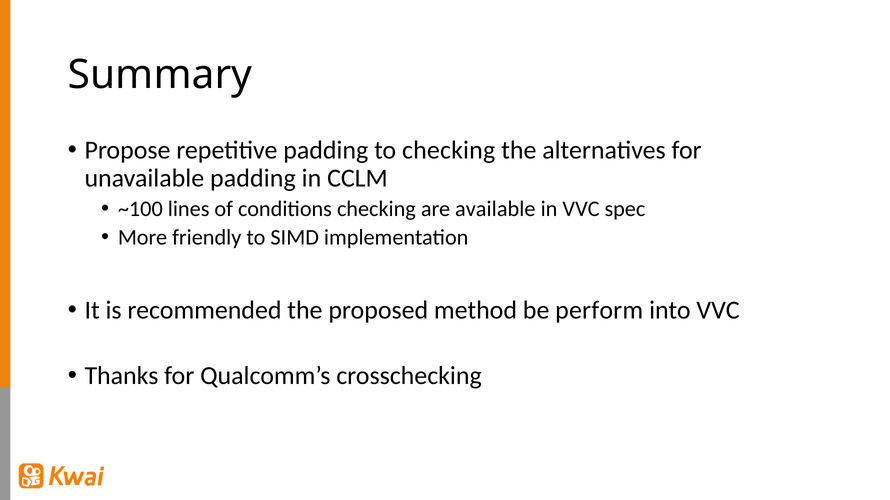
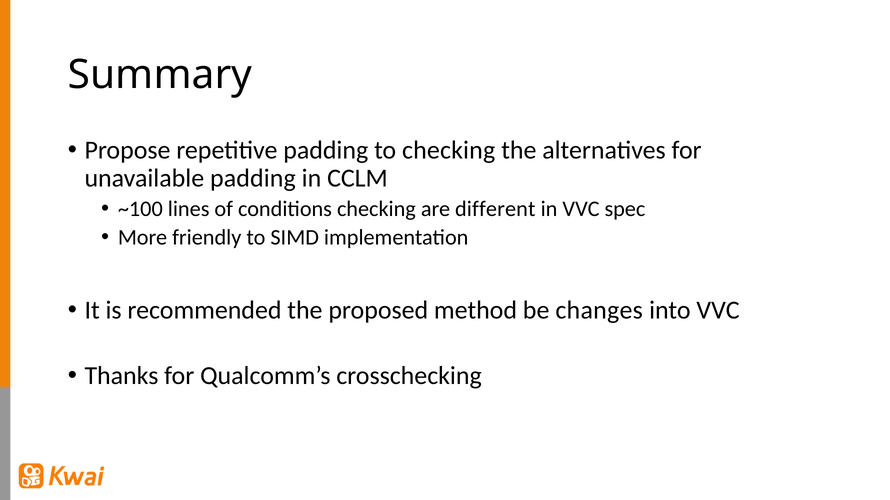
available: available -> different (495, 209)
perform: perform -> changes (599, 310)
